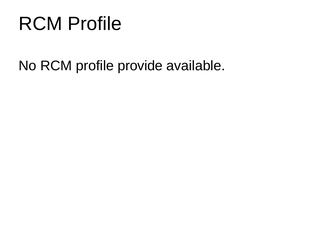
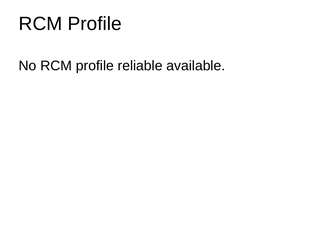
provide: provide -> reliable (140, 66)
